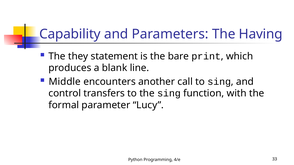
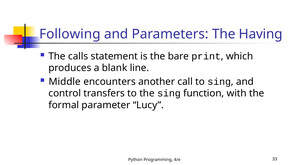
Capability: Capability -> Following (70, 34)
they: they -> calls (78, 56)
